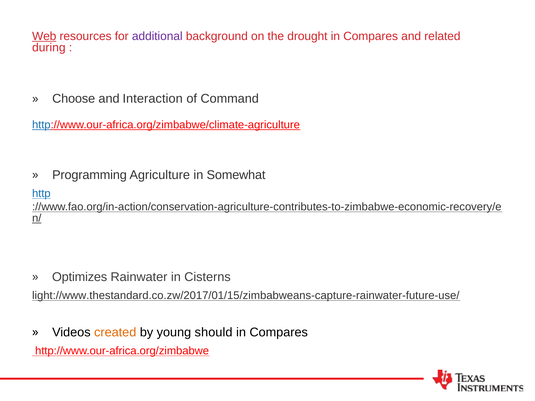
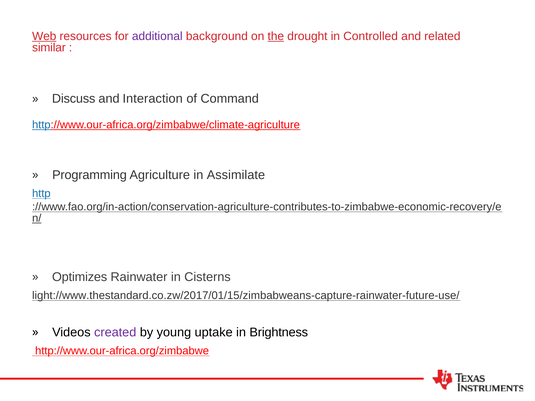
the underline: none -> present (276, 36)
drought in Compares: Compares -> Controlled (371, 36)
during: during -> similar (49, 48)
Choose: Choose -> Discuss (74, 99)
Somewhat: Somewhat -> Assimilate (236, 175)
created colour: orange -> purple (115, 332)
should: should -> uptake (214, 332)
Compares: Compares -> Brightness (279, 332)
